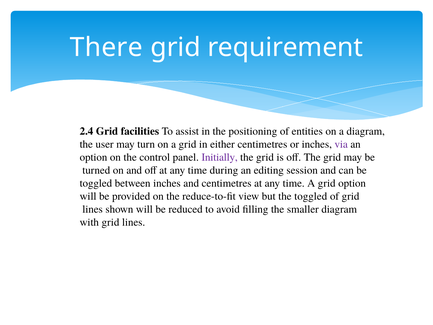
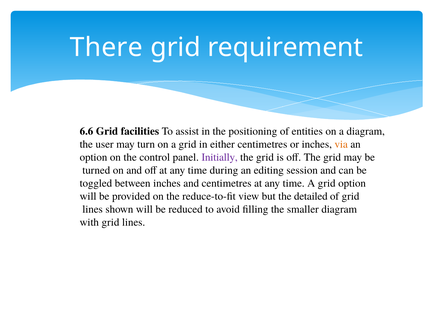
2.4: 2.4 -> 6.6 (86, 131)
via colour: purple -> orange (341, 144)
the toggled: toggled -> detailed (311, 196)
